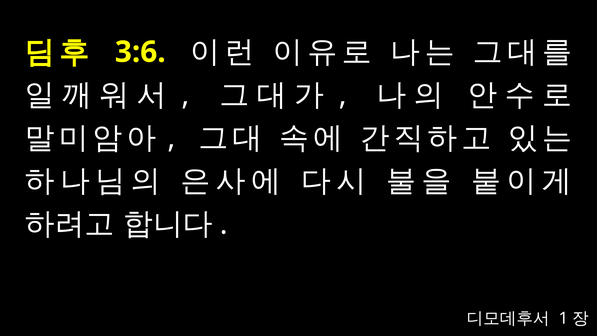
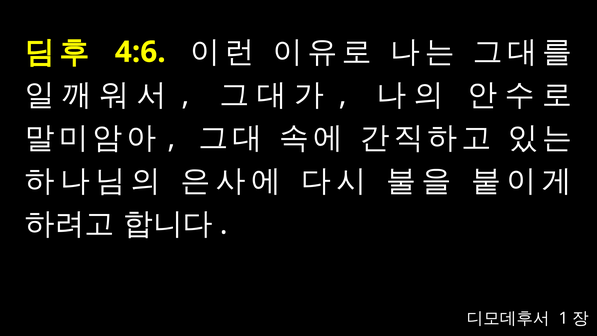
3:6: 3:6 -> 4:6 (140, 52)
